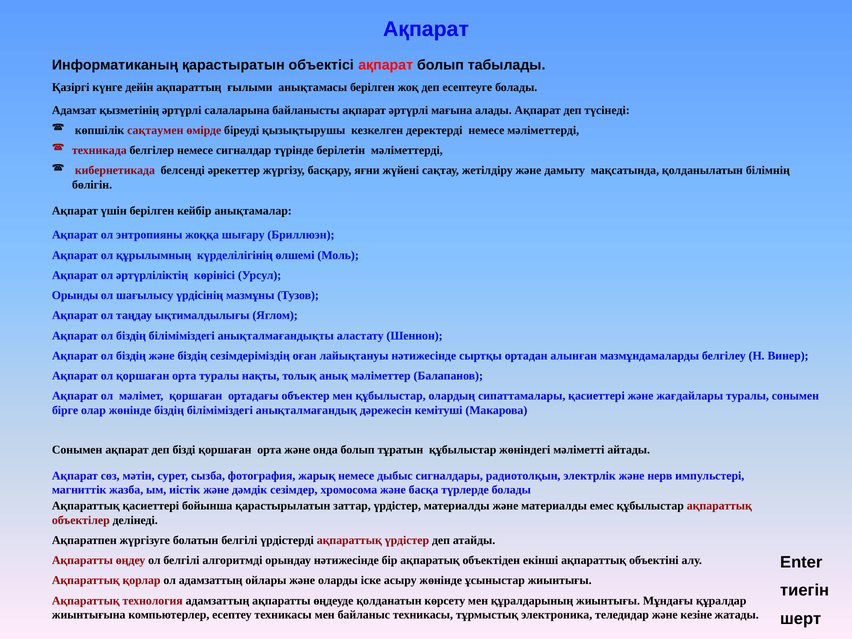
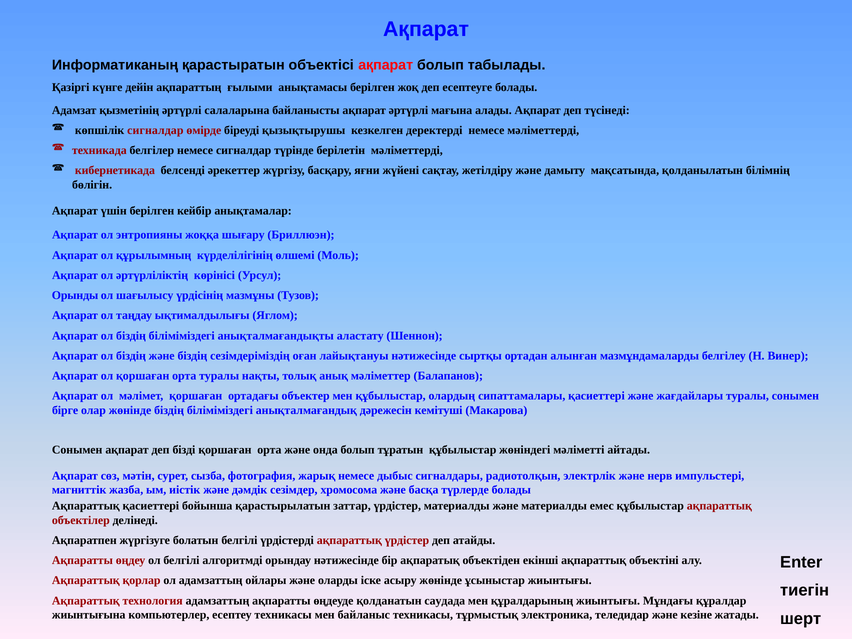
көпшілік сақтаумен: сақтаумен -> сигналдар (155, 130)
көрсету: көрсету -> саудада (445, 601)
